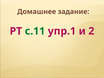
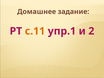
с.11 colour: green -> orange (35, 31)
